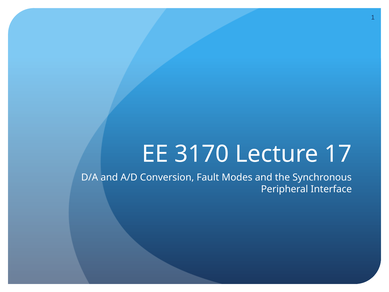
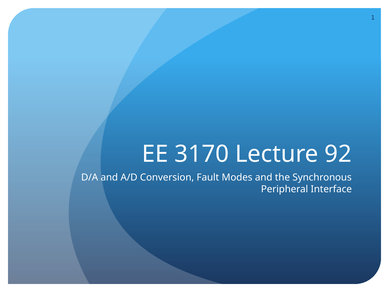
17: 17 -> 92 (338, 154)
